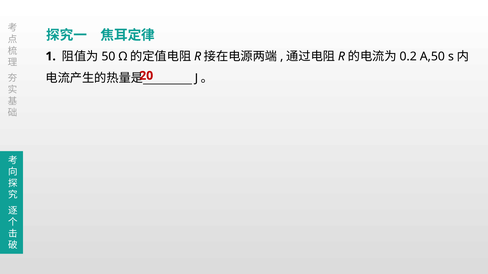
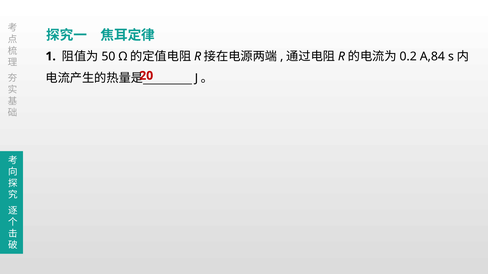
A,50: A,50 -> A,84 (432, 56)
